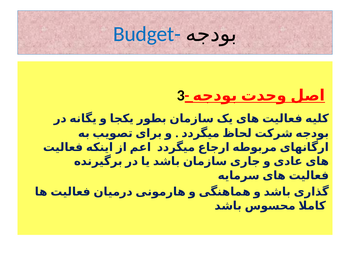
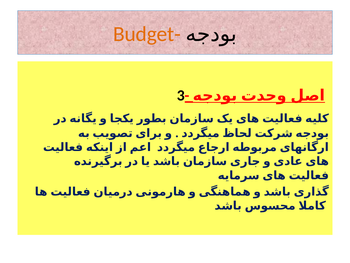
Budget- colour: blue -> orange (147, 34)
